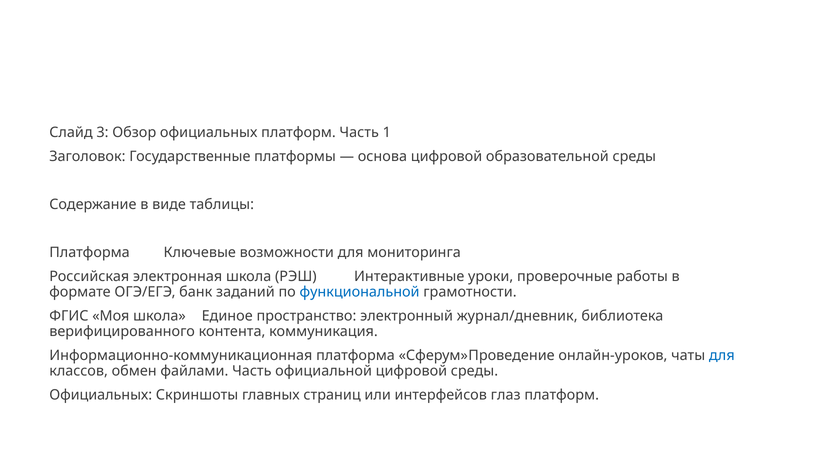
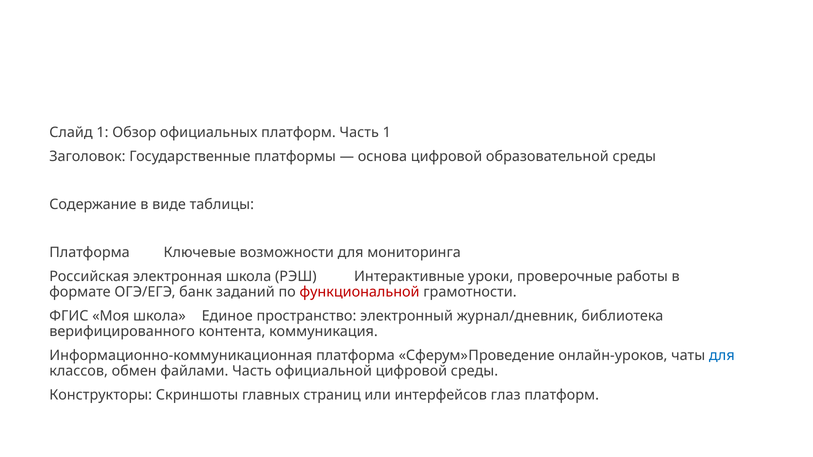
Слайд 3: 3 -> 1 (102, 132)
функциональной colour: blue -> red (360, 292)
Официальных: Официальных -> Конструкторы (101, 395)
